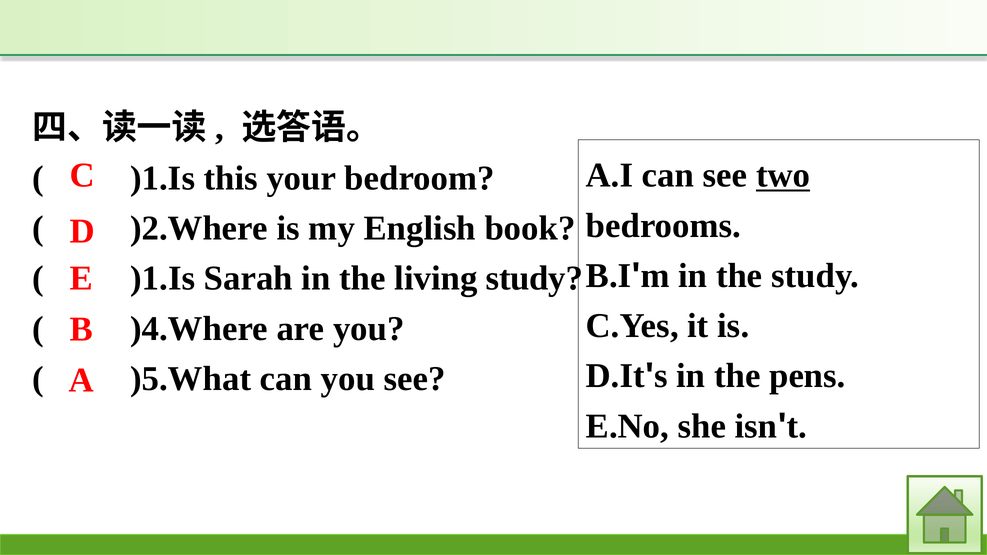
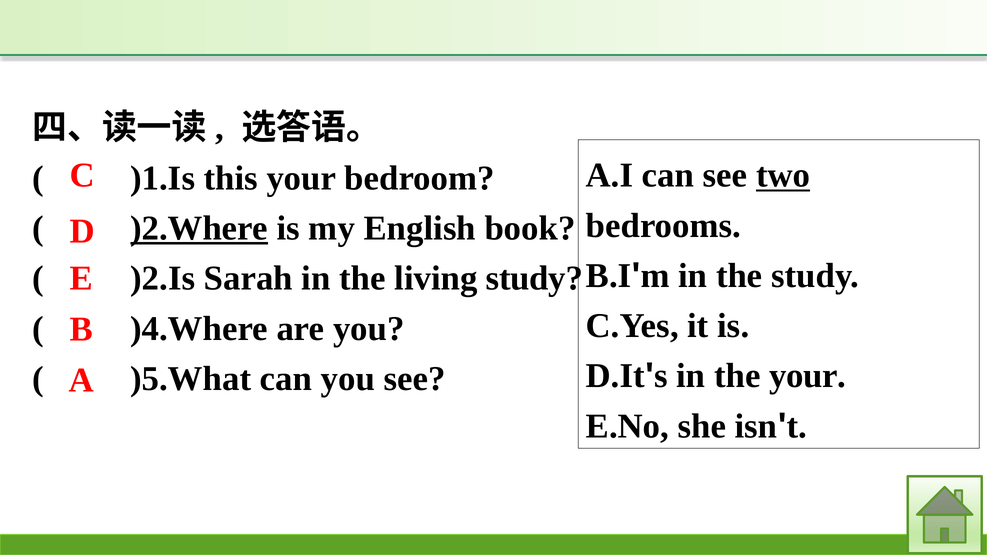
)2.Where underline: none -> present (199, 228)
)1.Is: )1.Is -> )2.Is (163, 278)
the pens: pens -> your (808, 376)
